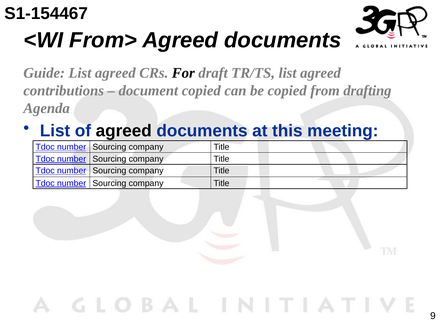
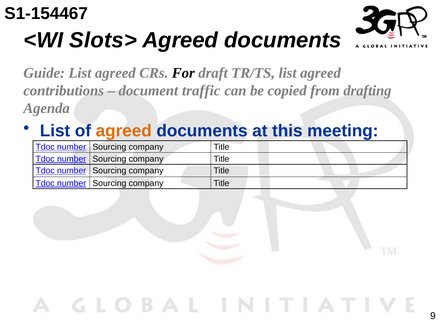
From>: From> -> Slots> (103, 40)
document copied: copied -> traffic (201, 91)
agreed colour: black -> orange (124, 131)
